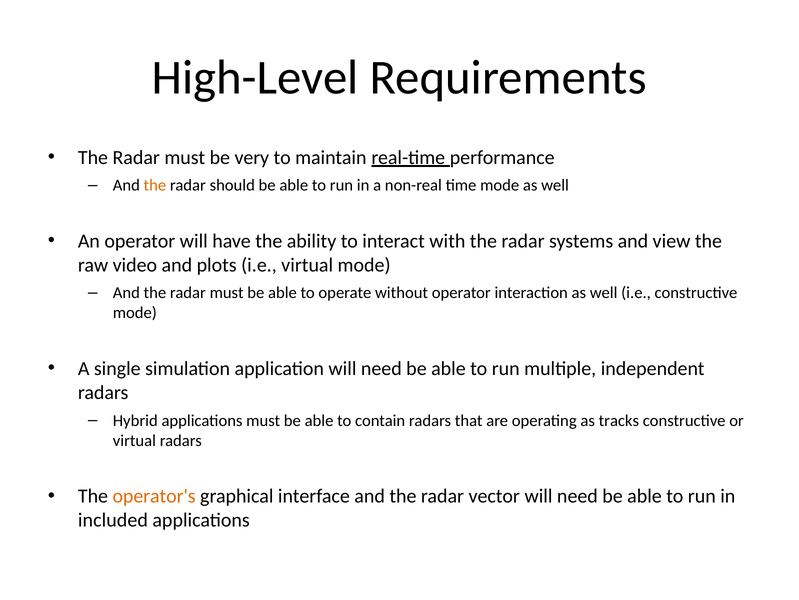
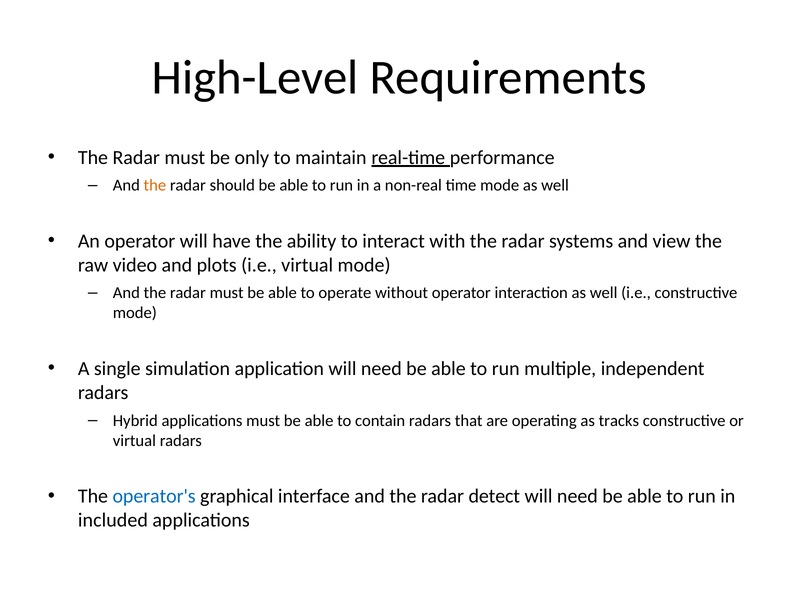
very: very -> only (252, 157)
operator's colour: orange -> blue (154, 496)
vector: vector -> detect (494, 496)
